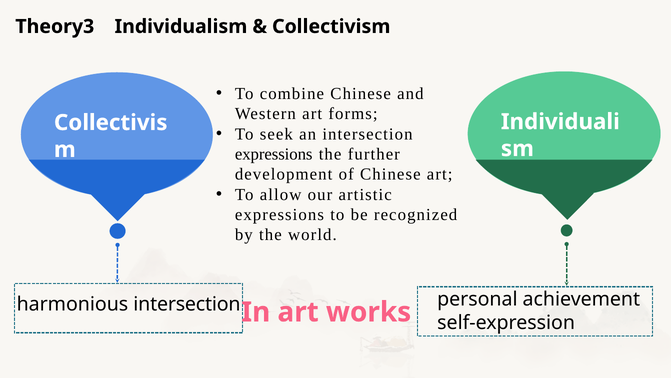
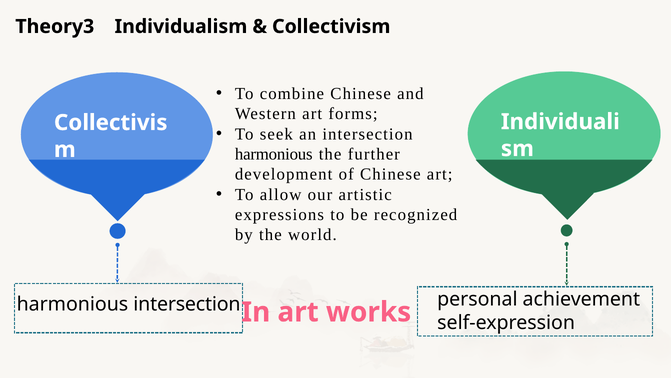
expressions: expressions -> harmonious (274, 154)
